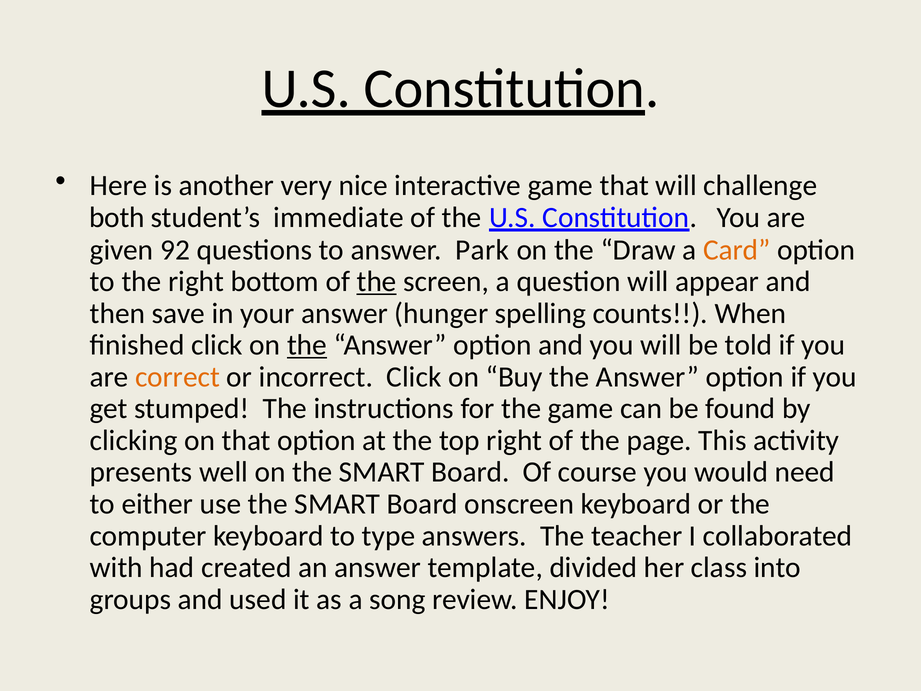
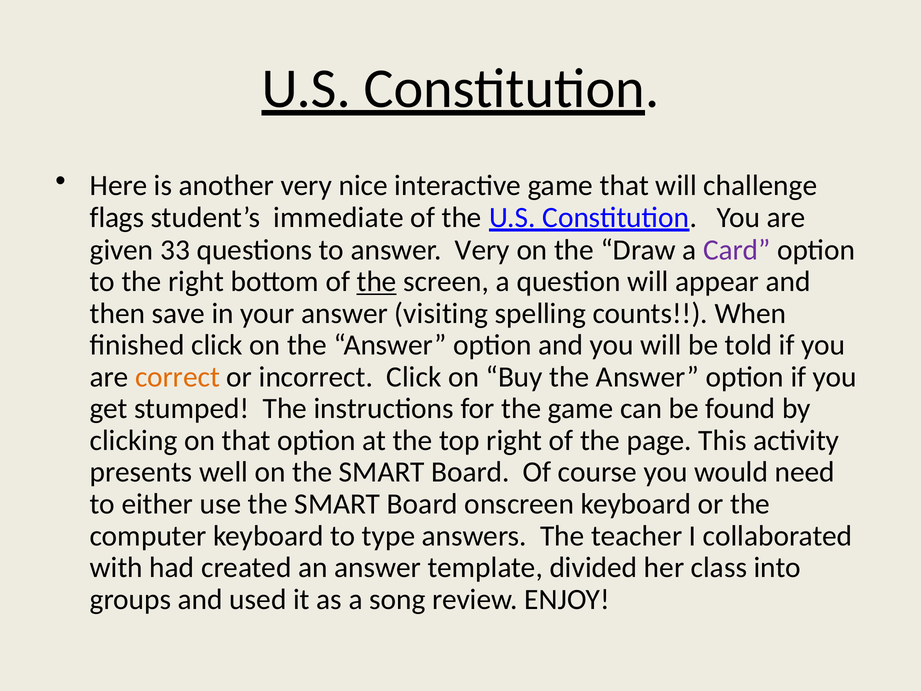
both: both -> flags (117, 217)
92: 92 -> 33 (175, 250)
answer Park: Park -> Very (482, 250)
Card colour: orange -> purple (737, 250)
hunger: hunger -> visiting (441, 313)
the underline: present -> none (307, 345)
